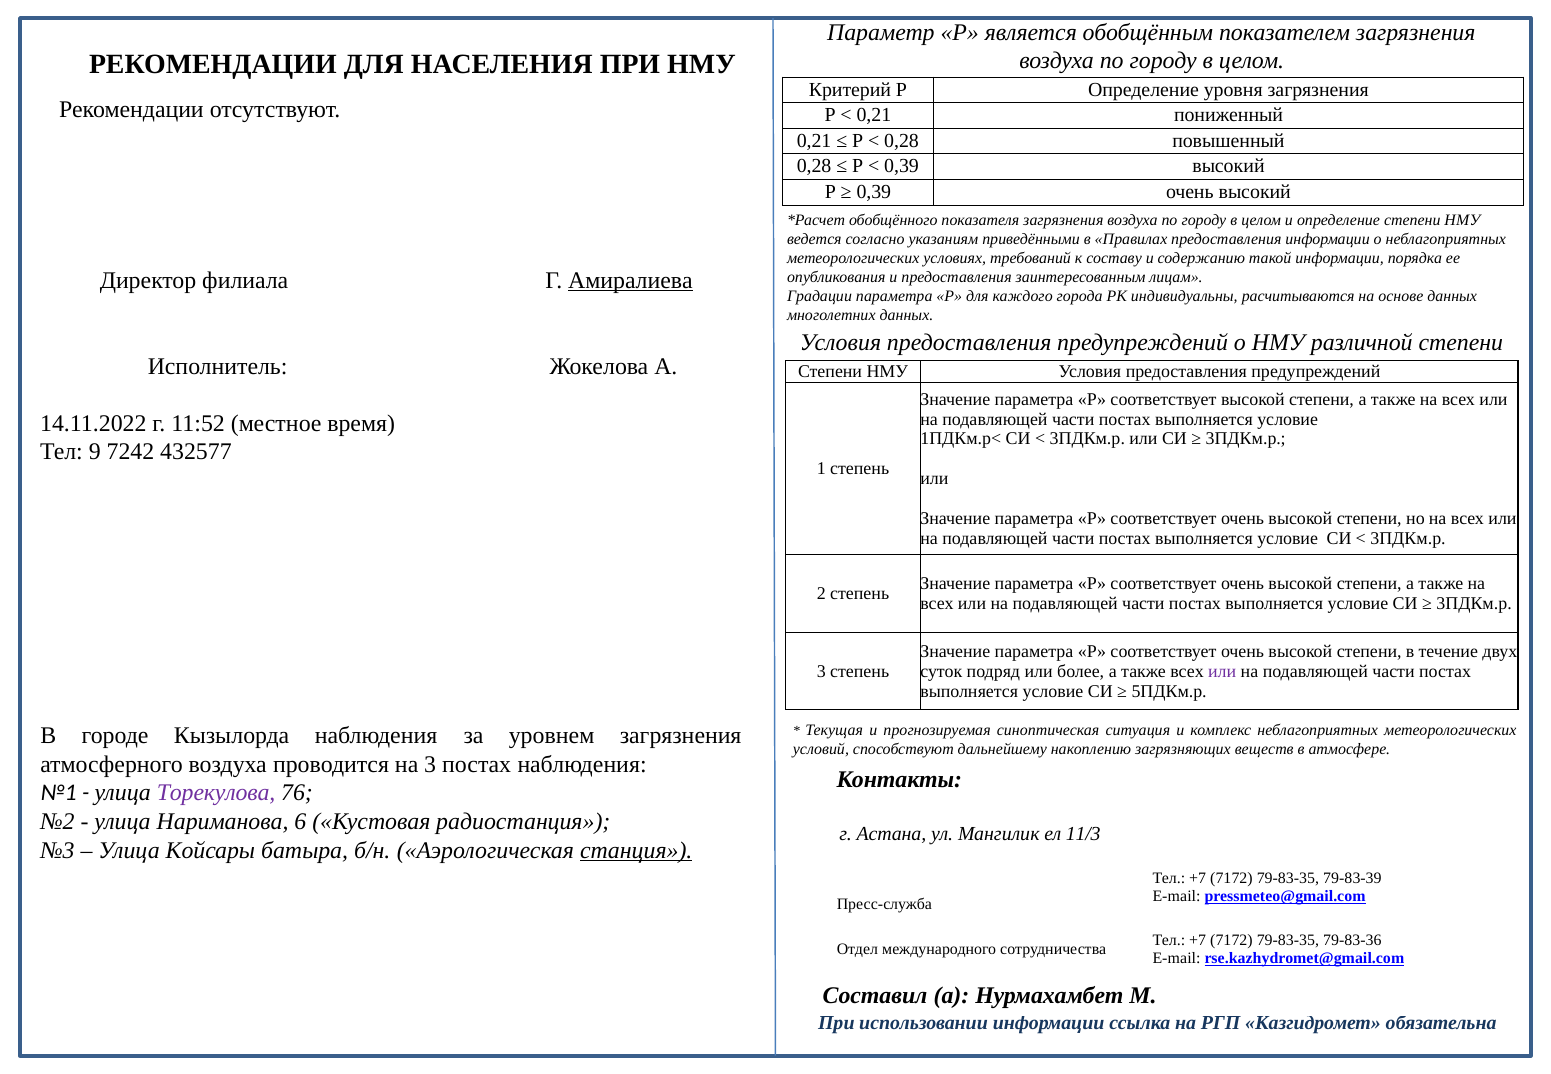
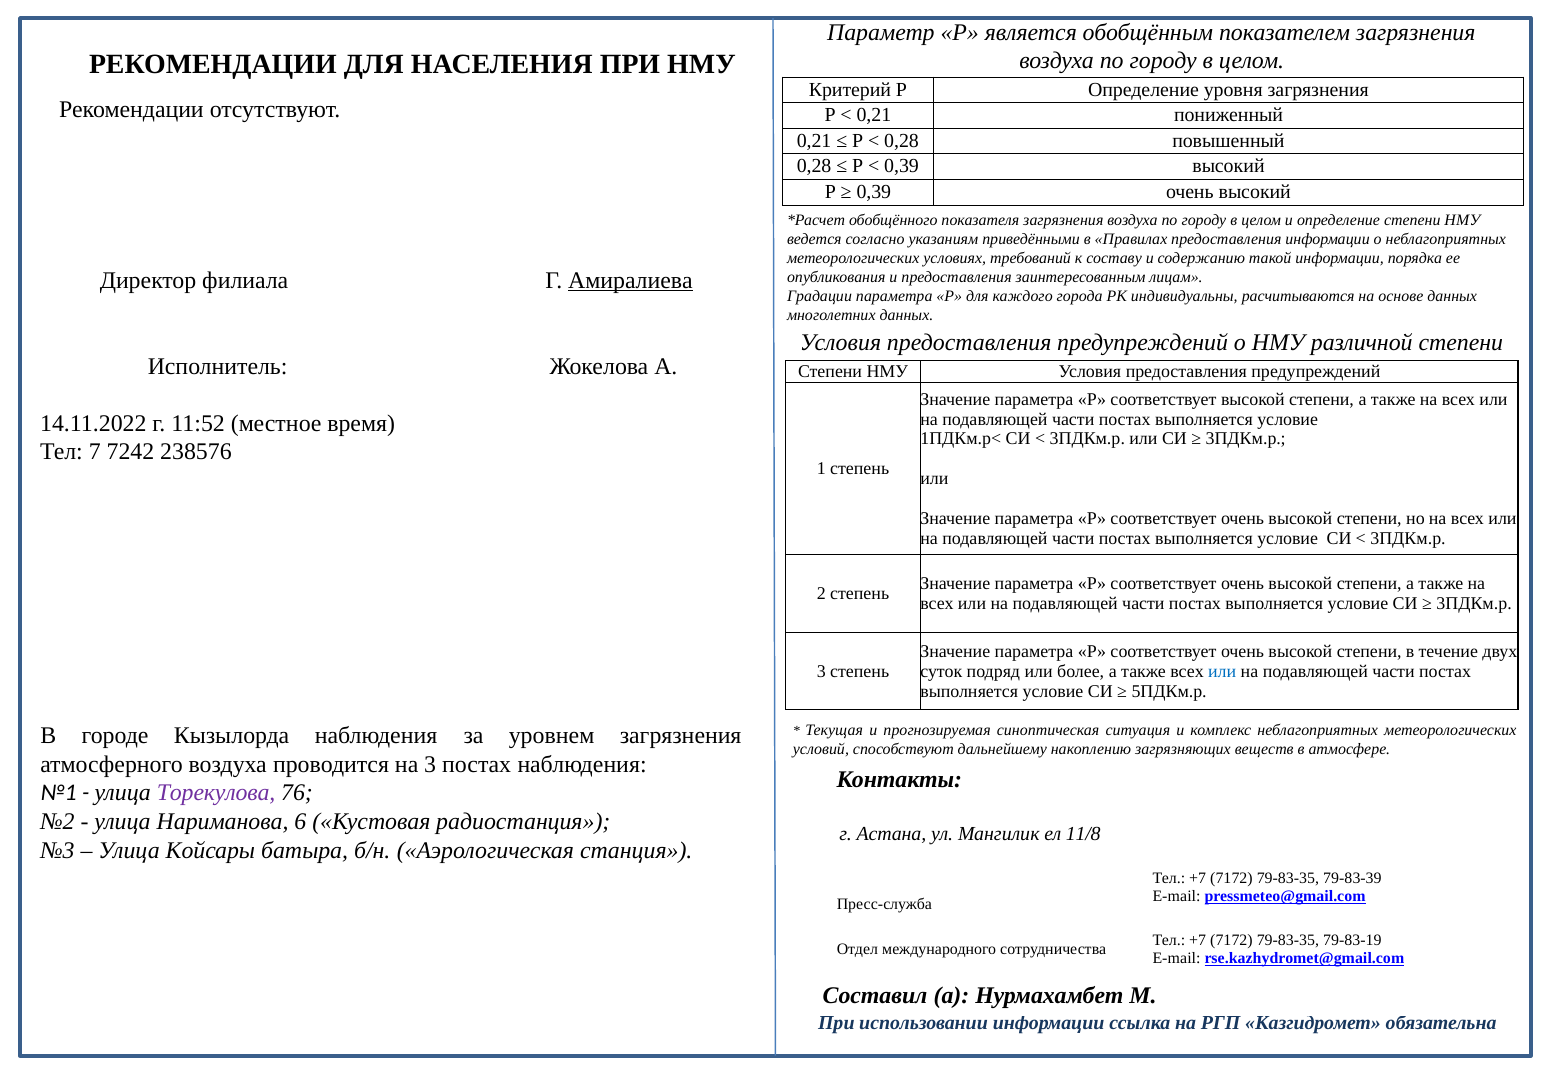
9: 9 -> 7 (95, 452)
432577: 432577 -> 238576 (196, 452)
или colour: purple -> blue (1222, 671)
11/3: 11/3 -> 11/8 (1083, 834)
станция underline: present -> none (636, 850)
79-83-36: 79-83-36 -> 79-83-19 (1352, 940)
